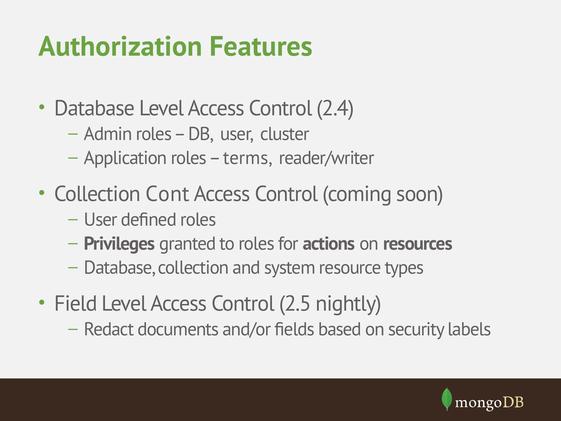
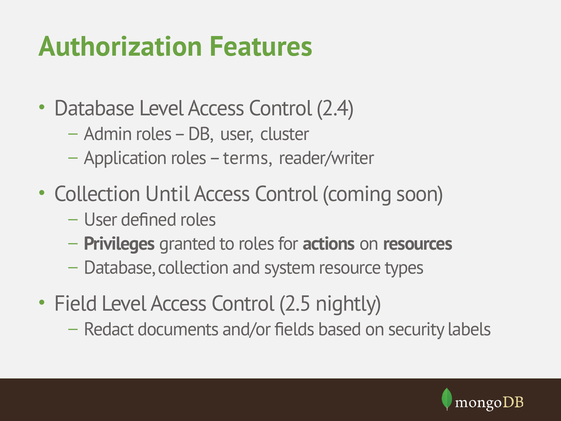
Cont: Cont -> Until (168, 194)
